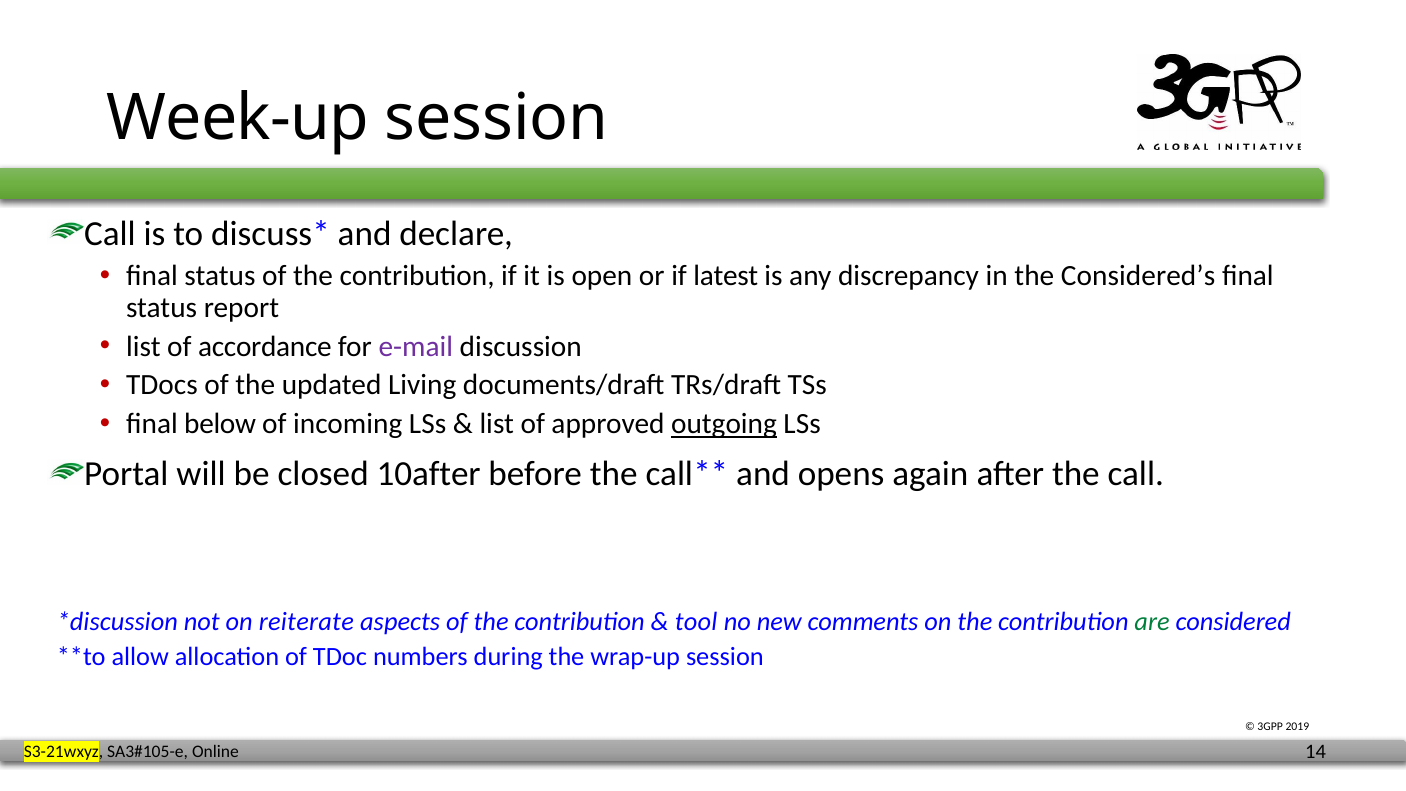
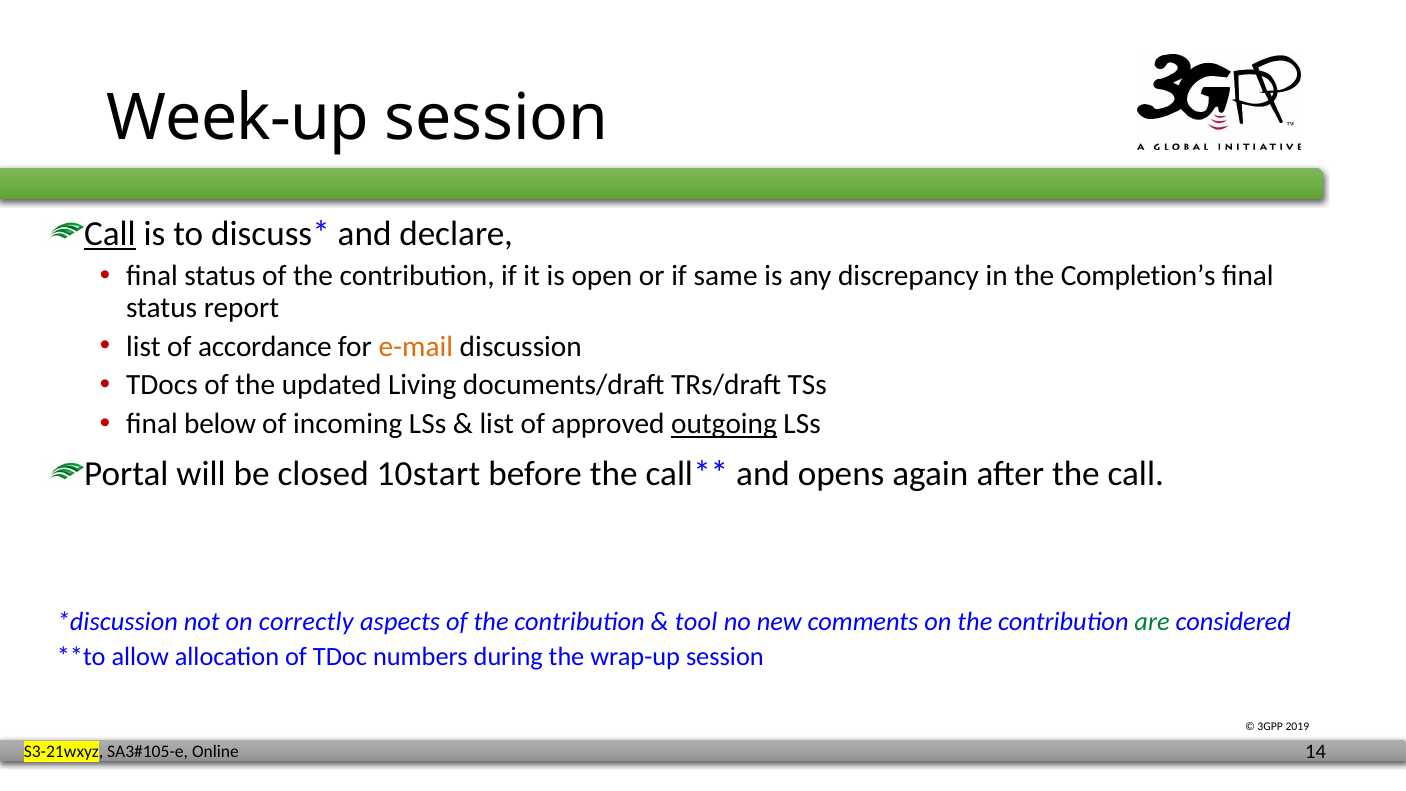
Call underline: none -> present (110, 234)
latest: latest -> same (726, 276)
Considered’s: Considered’s -> Completion’s (1138, 276)
e-mail colour: purple -> orange (416, 346)
10after: 10after -> 10start (428, 474)
reiterate: reiterate -> correctly (306, 621)
